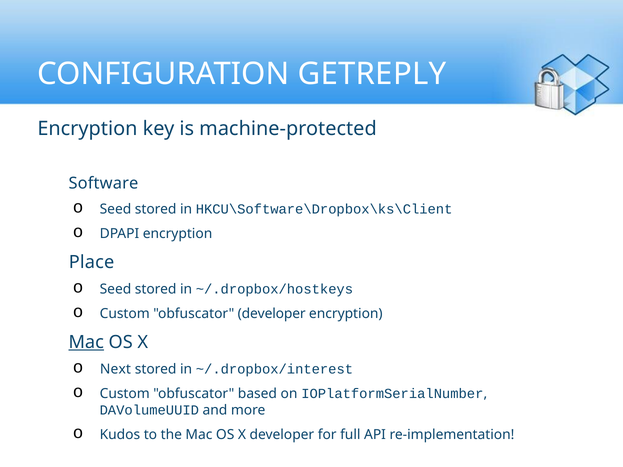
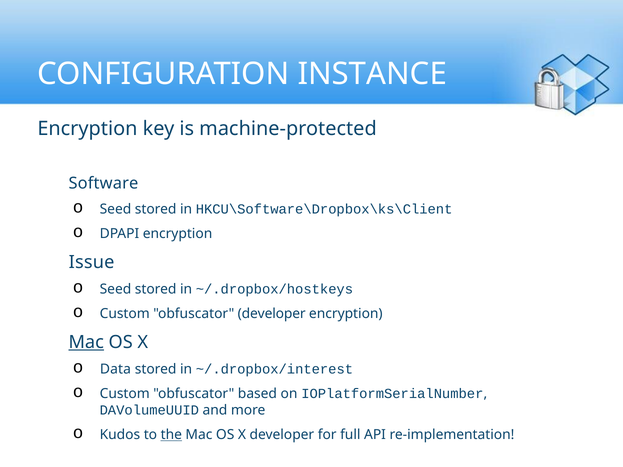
GETREPLY: GETREPLY -> INSTANCE (372, 74)
Place: Place -> Issue (92, 262)
Next: Next -> Data (115, 369)
the underline: none -> present (171, 435)
